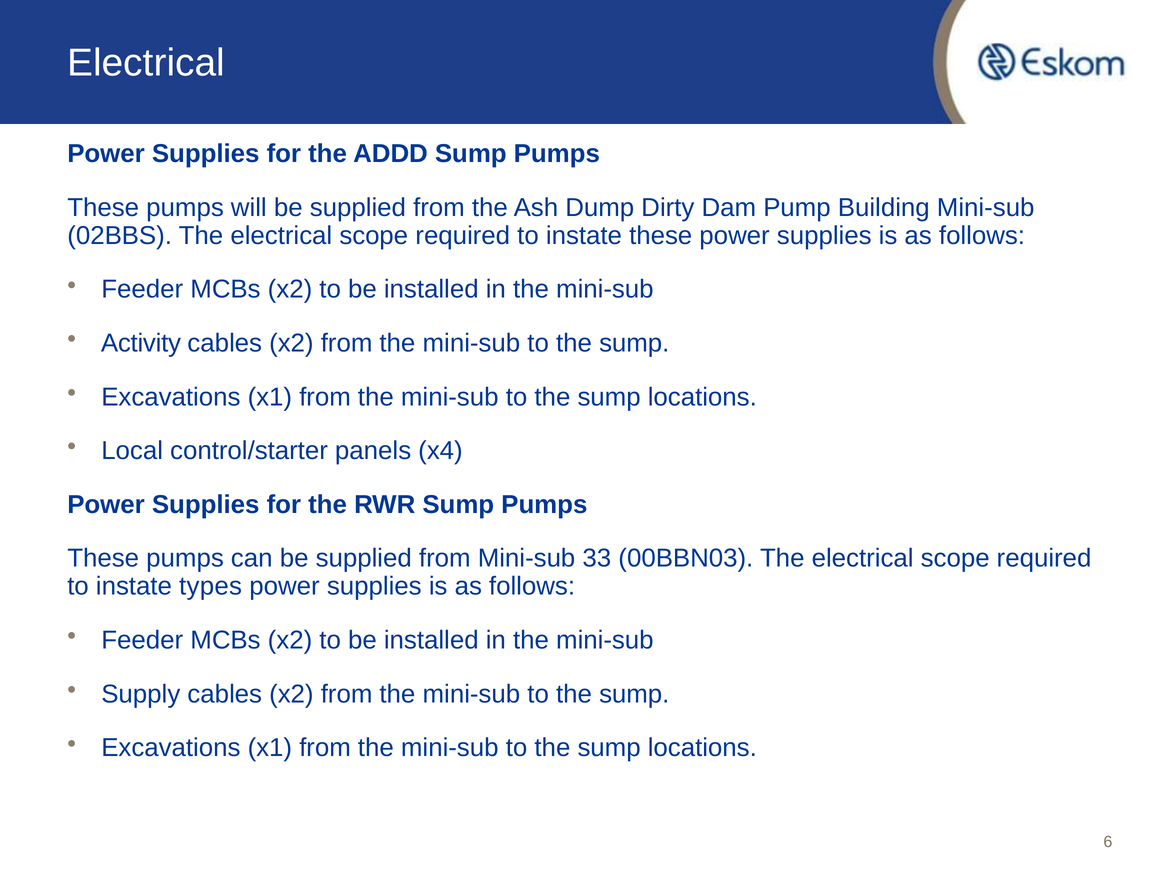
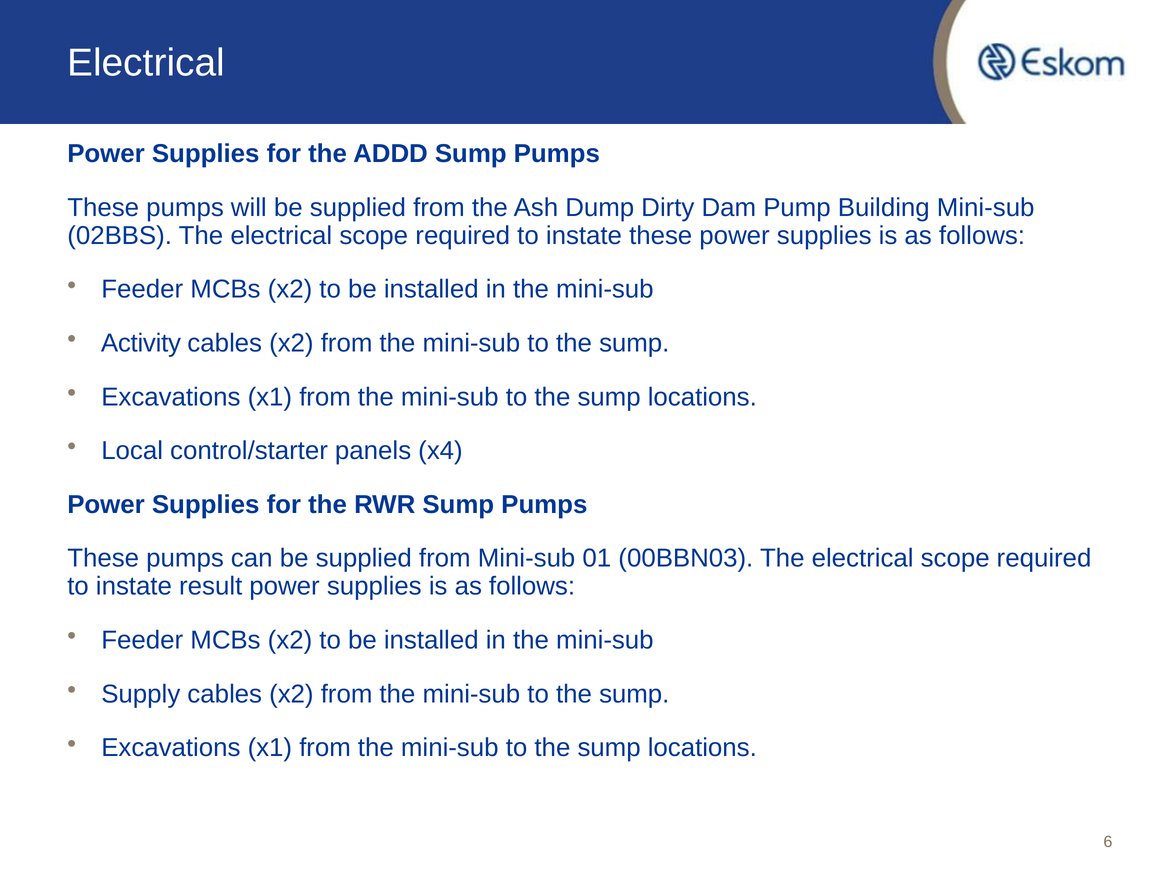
33: 33 -> 01 (597, 559)
types: types -> result (211, 587)
